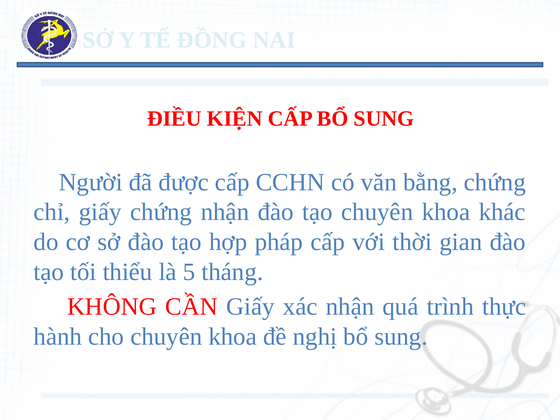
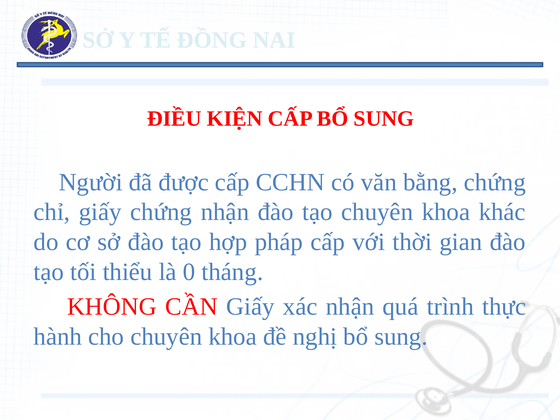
5: 5 -> 0 (189, 272)
